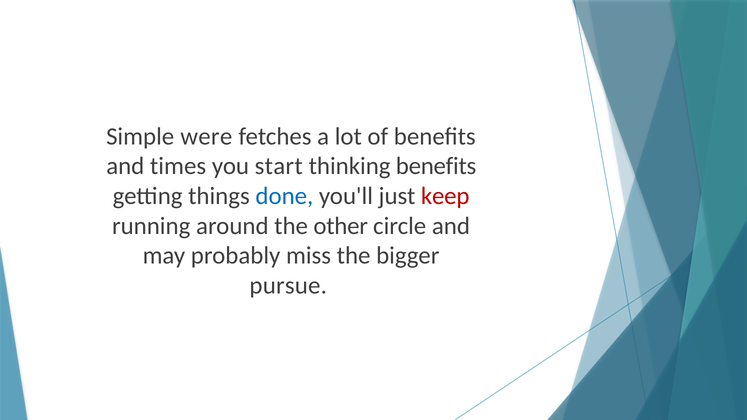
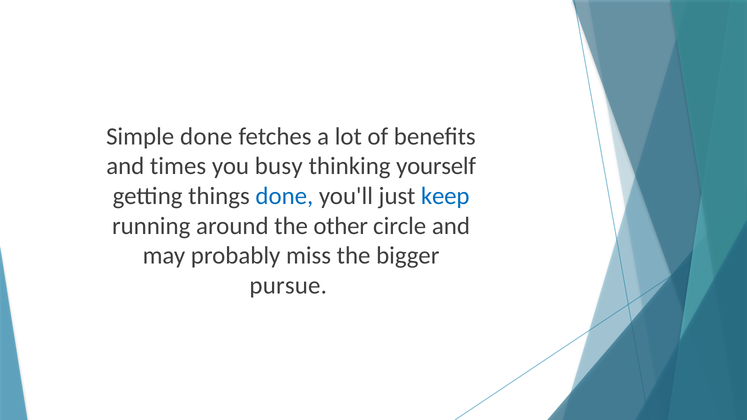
Simple were: were -> done (206, 136)
start: start -> busy (279, 166)
thinking benefits: benefits -> yourself (436, 166)
keep colour: red -> blue (445, 196)
